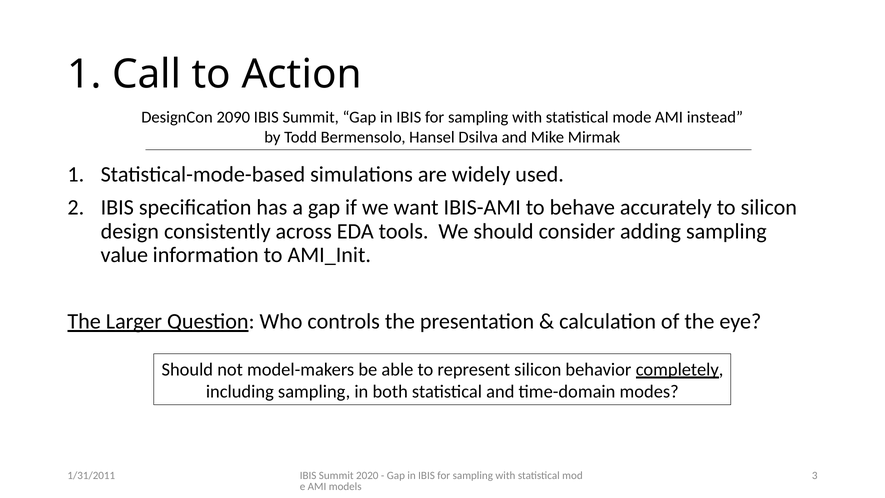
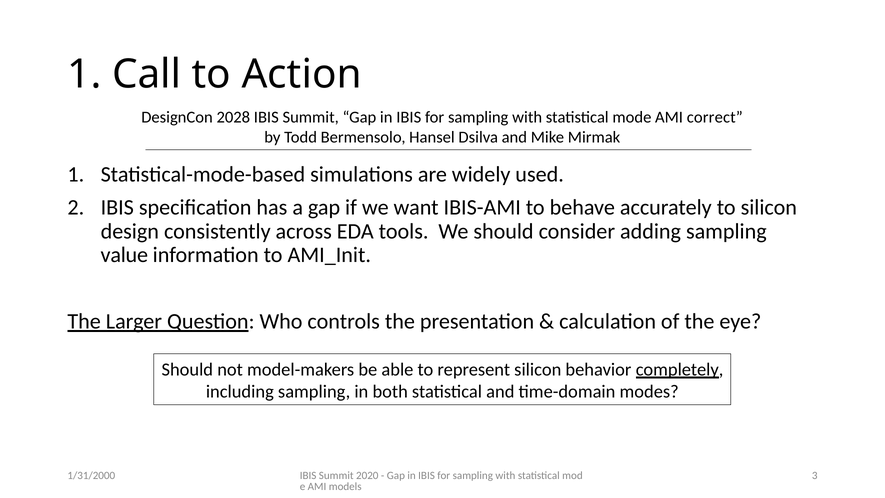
2090: 2090 -> 2028 (233, 117)
instead: instead -> correct (715, 117)
1/31/2011: 1/31/2011 -> 1/31/2000 (91, 475)
